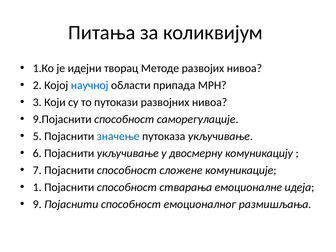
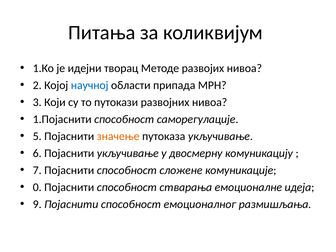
9.Појаснити: 9.Појаснити -> 1.Појаснити (62, 119)
значење colour: blue -> orange (118, 136)
1: 1 -> 0 (37, 187)
